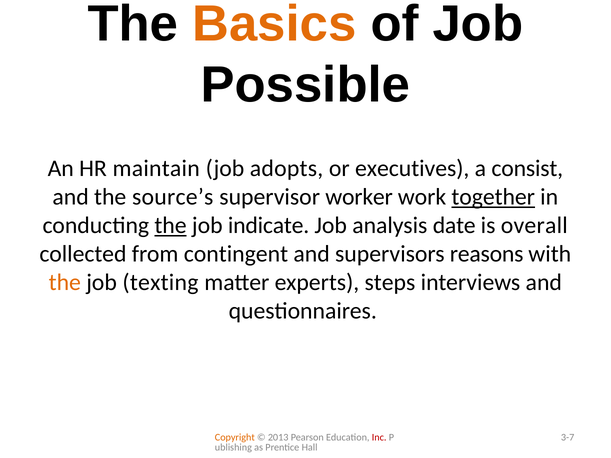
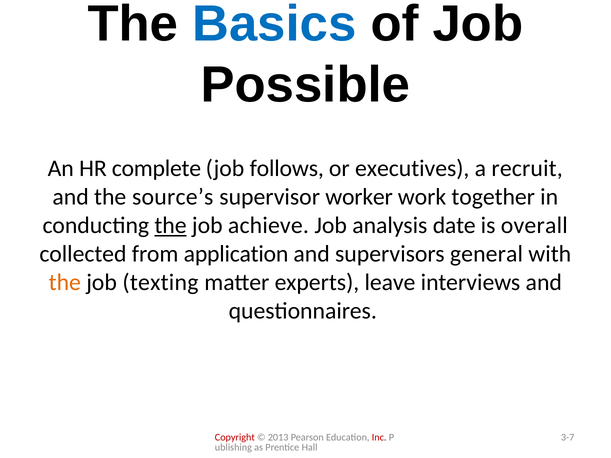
Basics colour: orange -> blue (274, 24)
maintain: maintain -> complete (156, 169)
adopts: adopts -> follows (287, 169)
consist: consist -> recruit (527, 169)
together underline: present -> none (493, 197)
indicate: indicate -> achieve (268, 226)
contingent: contingent -> application (236, 254)
reasons: reasons -> general (486, 254)
steps: steps -> leave (390, 283)
Copyright colour: orange -> red (235, 438)
